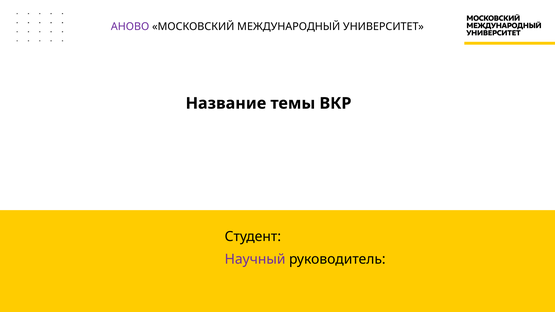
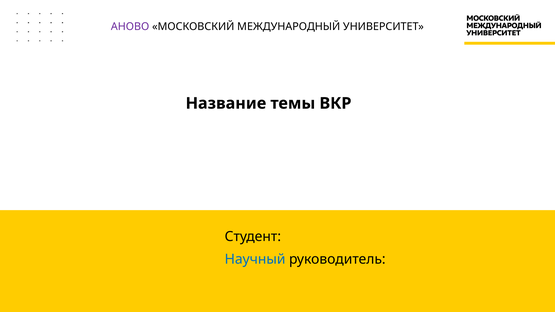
Научный colour: purple -> blue (255, 259)
